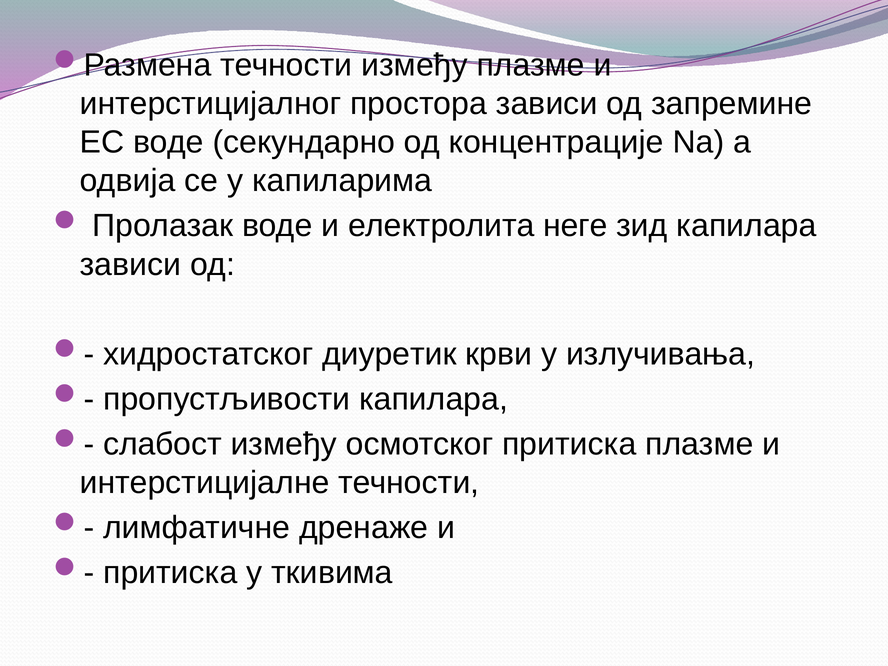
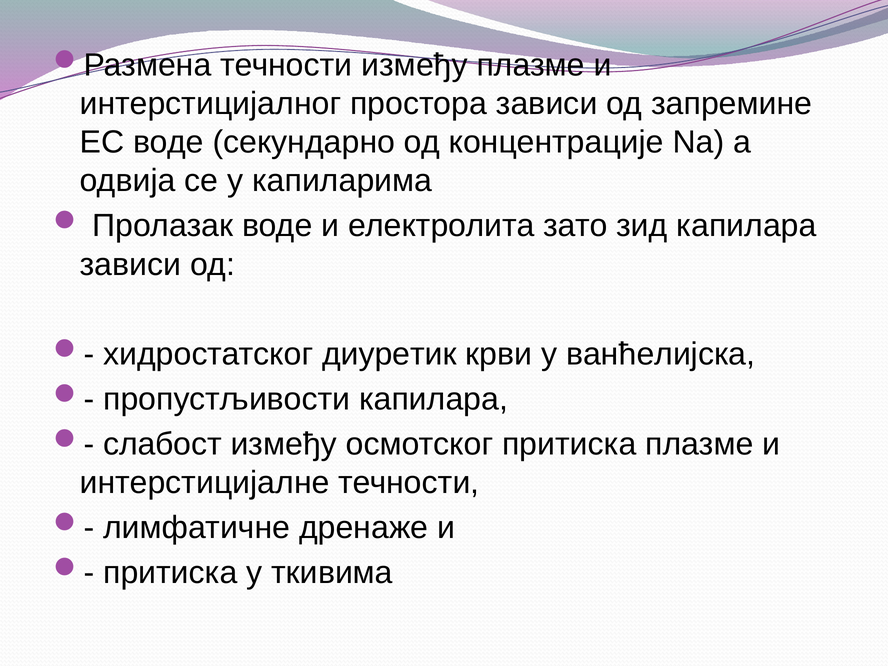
неге: неге -> зато (575, 226)
излучивања: излучивања -> ванћелијска (660, 354)
